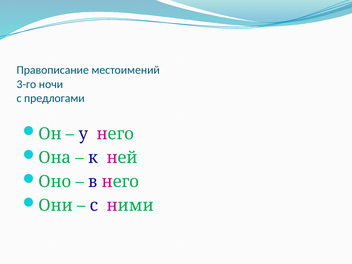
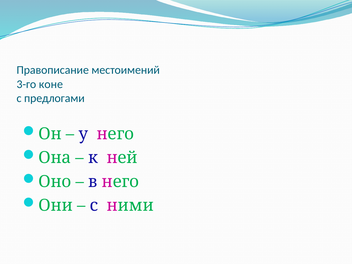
ночи: ночи -> коне (51, 84)
